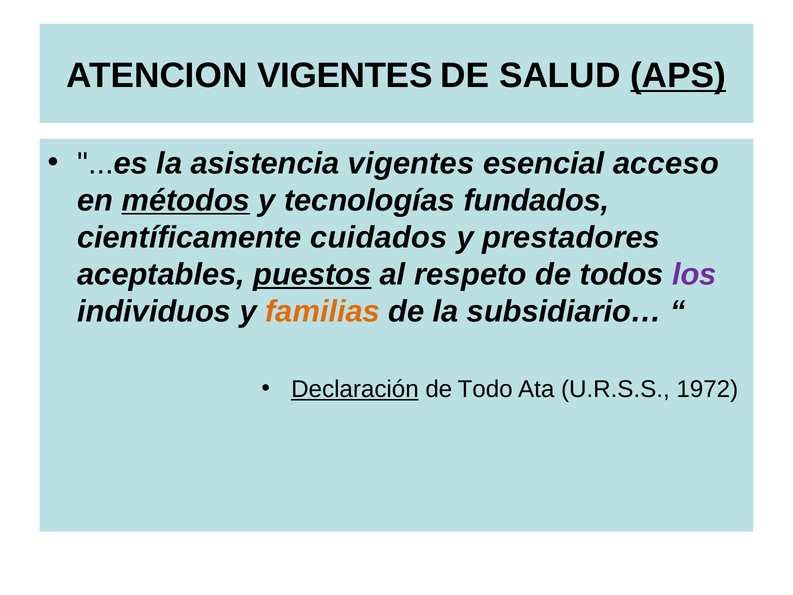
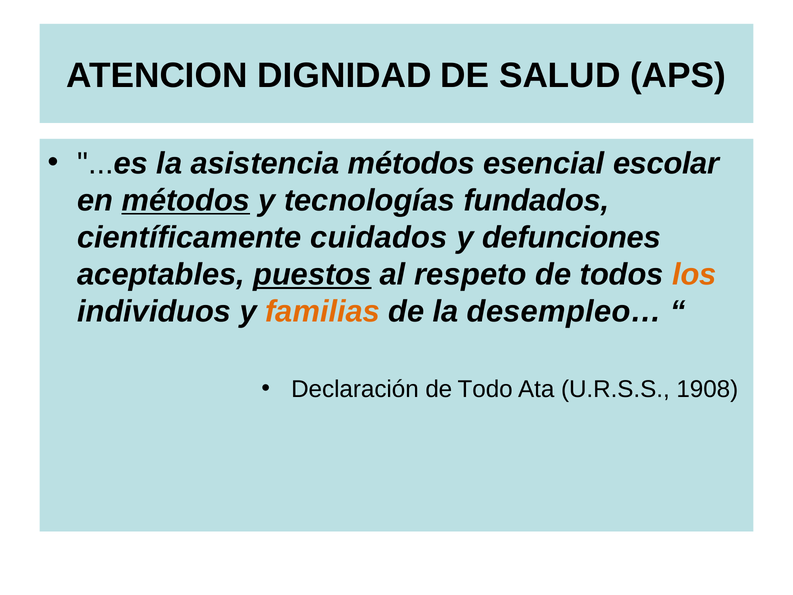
ATENCION VIGENTES: VIGENTES -> DIGNIDAD (345, 76)
APS underline: present -> none (678, 76)
asistencia vigentes: vigentes -> métodos (411, 163)
acceso: acceso -> escolar (666, 163)
prestadores: prestadores -> defunciones (571, 237)
los colour: purple -> orange (694, 274)
subsidiario…: subsidiario… -> desempleo… (564, 312)
Declaración underline: present -> none (355, 389)
1972: 1972 -> 1908 (707, 389)
